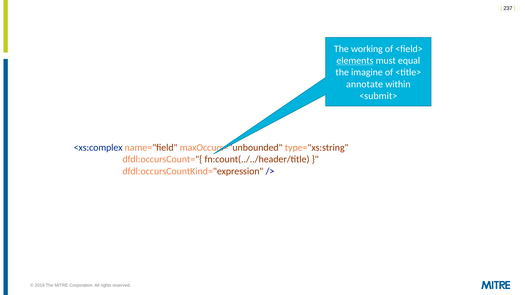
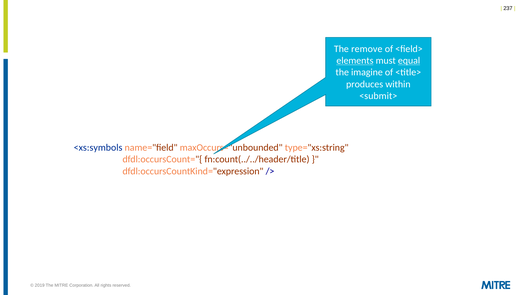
working: working -> remove (367, 49)
equal underline: none -> present (409, 61)
annotate: annotate -> produces (365, 84)
<xs:complex: <xs:complex -> <xs:symbols (98, 148)
